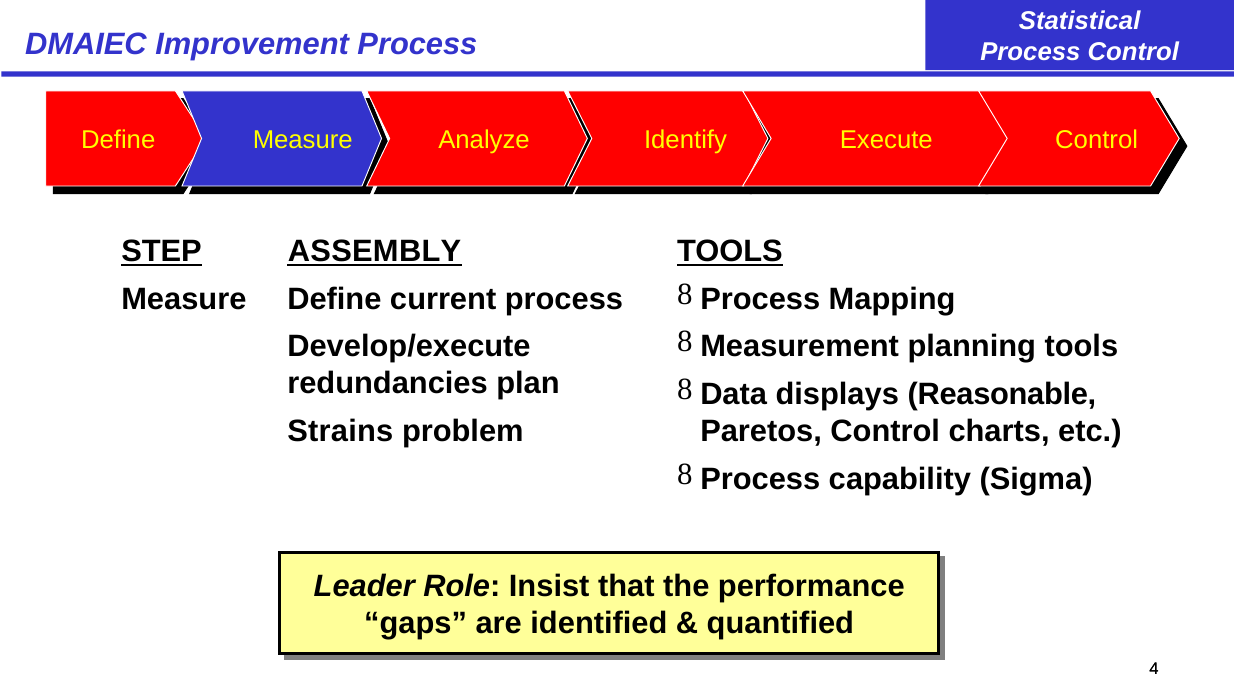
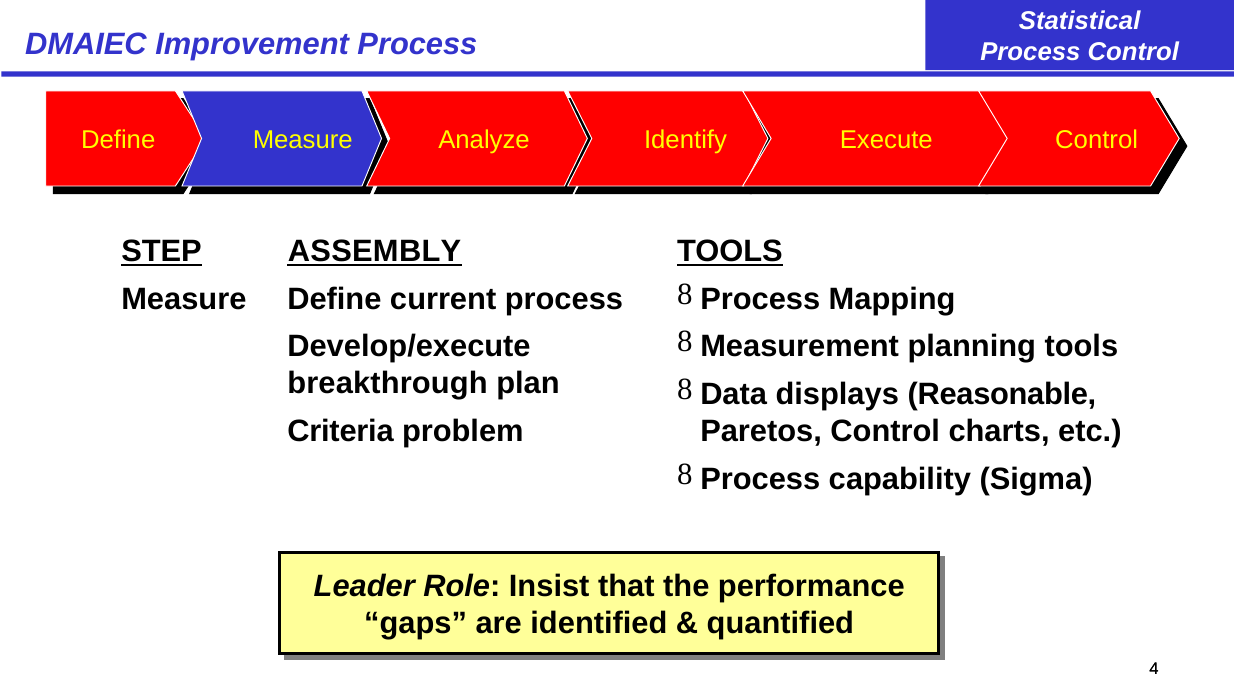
redundancies: redundancies -> breakthrough (387, 384)
Strains: Strains -> Criteria (341, 432)
